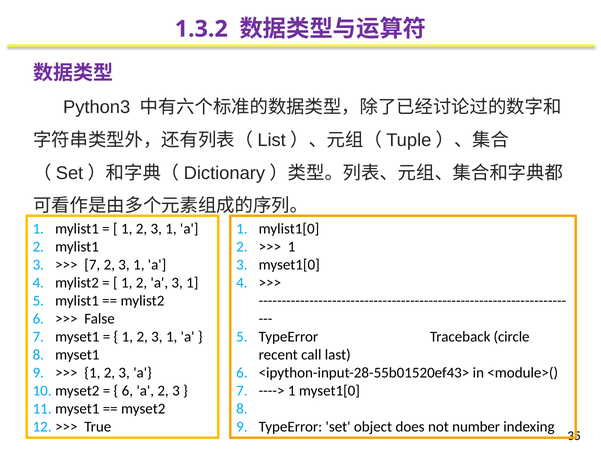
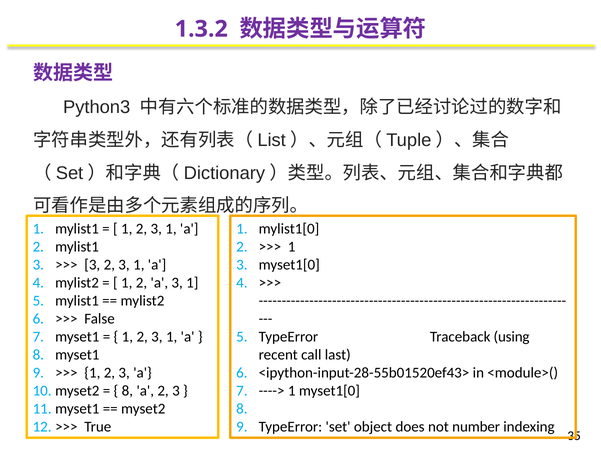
7: 7 -> 3 (92, 265)
circle: circle -> using (512, 337)
6: 6 -> 8 (127, 392)
